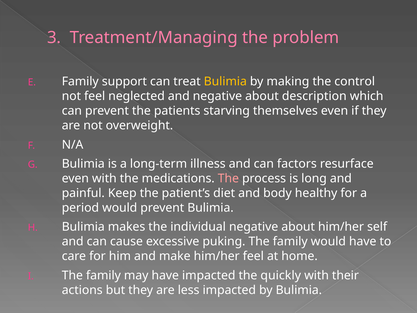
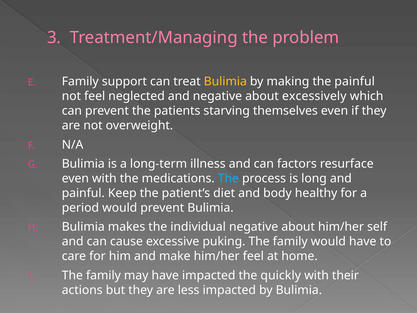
the control: control -> painful (355, 82)
description: description -> excessively (314, 96)
The colour: pink -> light blue (228, 178)
